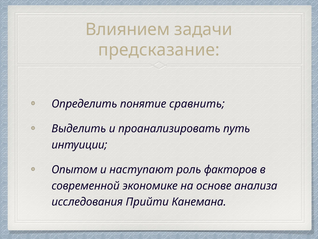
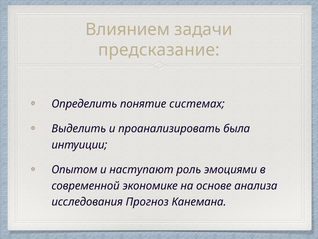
сравнить: сравнить -> системах (197, 104)
путь: путь -> была (237, 129)
факторов: факторов -> эмоциями (231, 169)
Прийти: Прийти -> Прогноз (147, 202)
